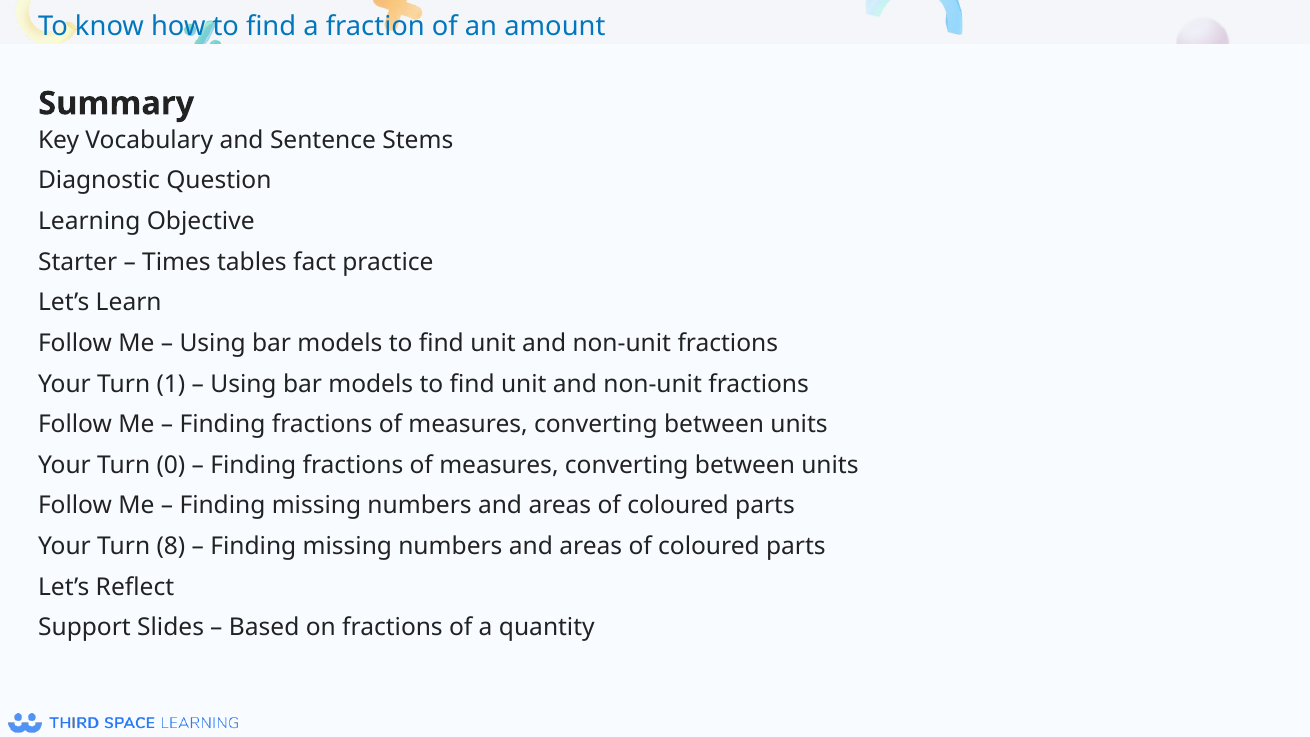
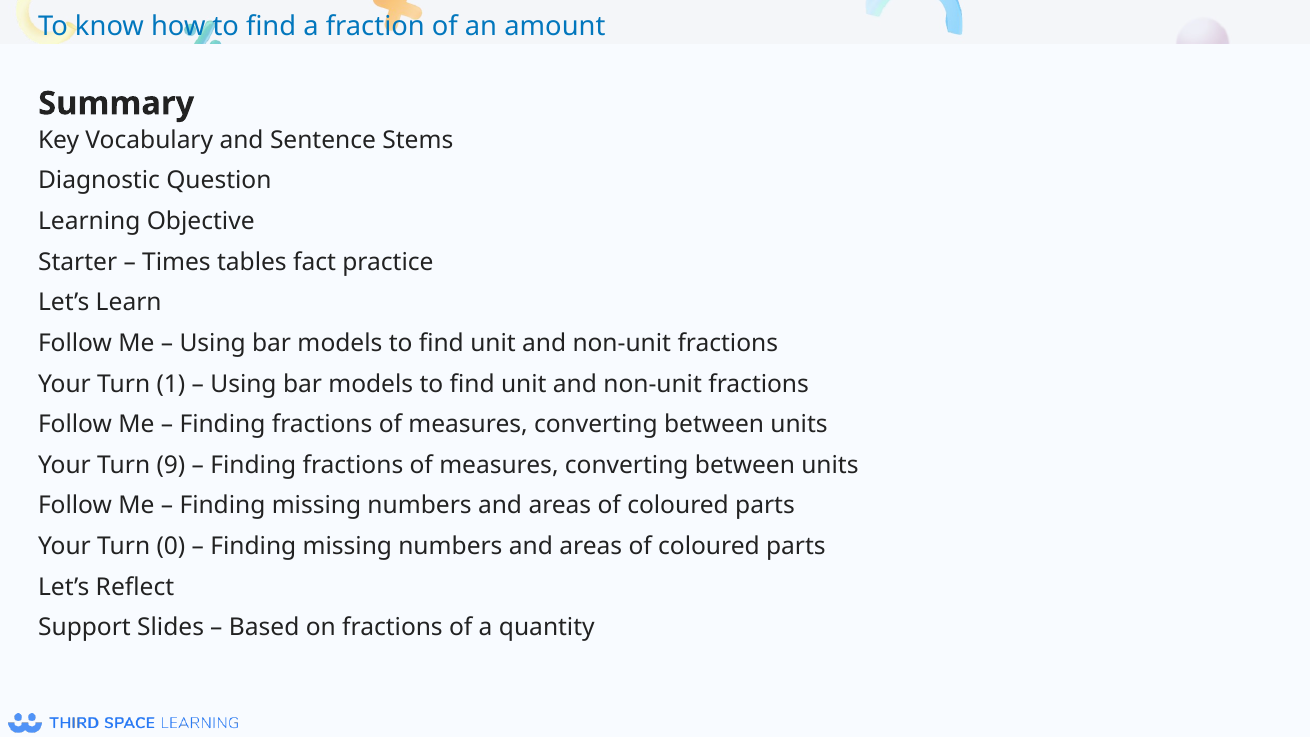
0: 0 -> 9 (171, 465)
8: 8 -> 0 (171, 546)
